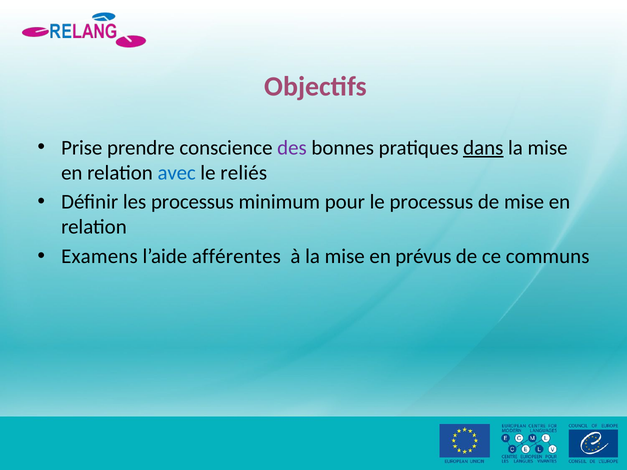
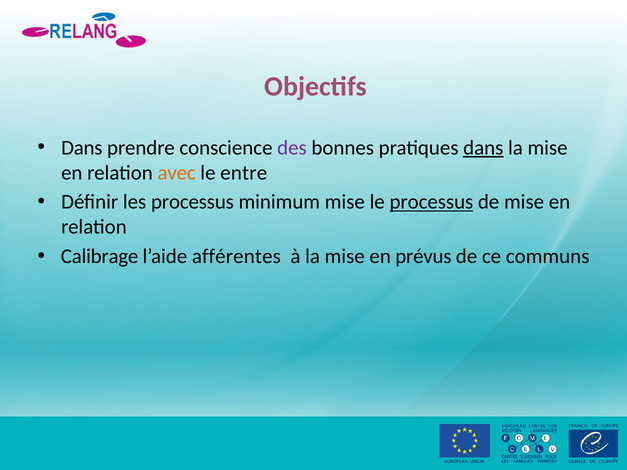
Prise: Prise -> Dans (82, 148)
avec colour: blue -> orange (177, 173)
reliés: reliés -> entre (244, 173)
minimum pour: pour -> mise (345, 202)
processus underline: none -> present (431, 202)
Examens: Examens -> Calibrage (100, 256)
